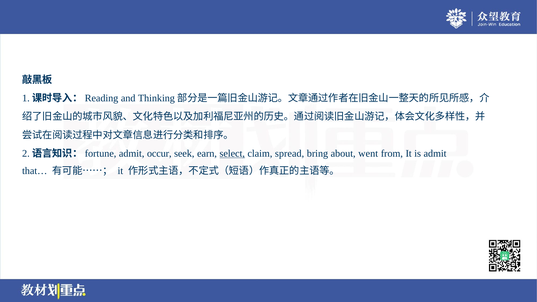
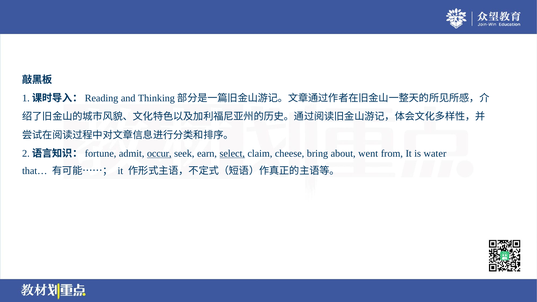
occur underline: none -> present (159, 154)
spread: spread -> cheese (290, 154)
is admit: admit -> water (435, 154)
